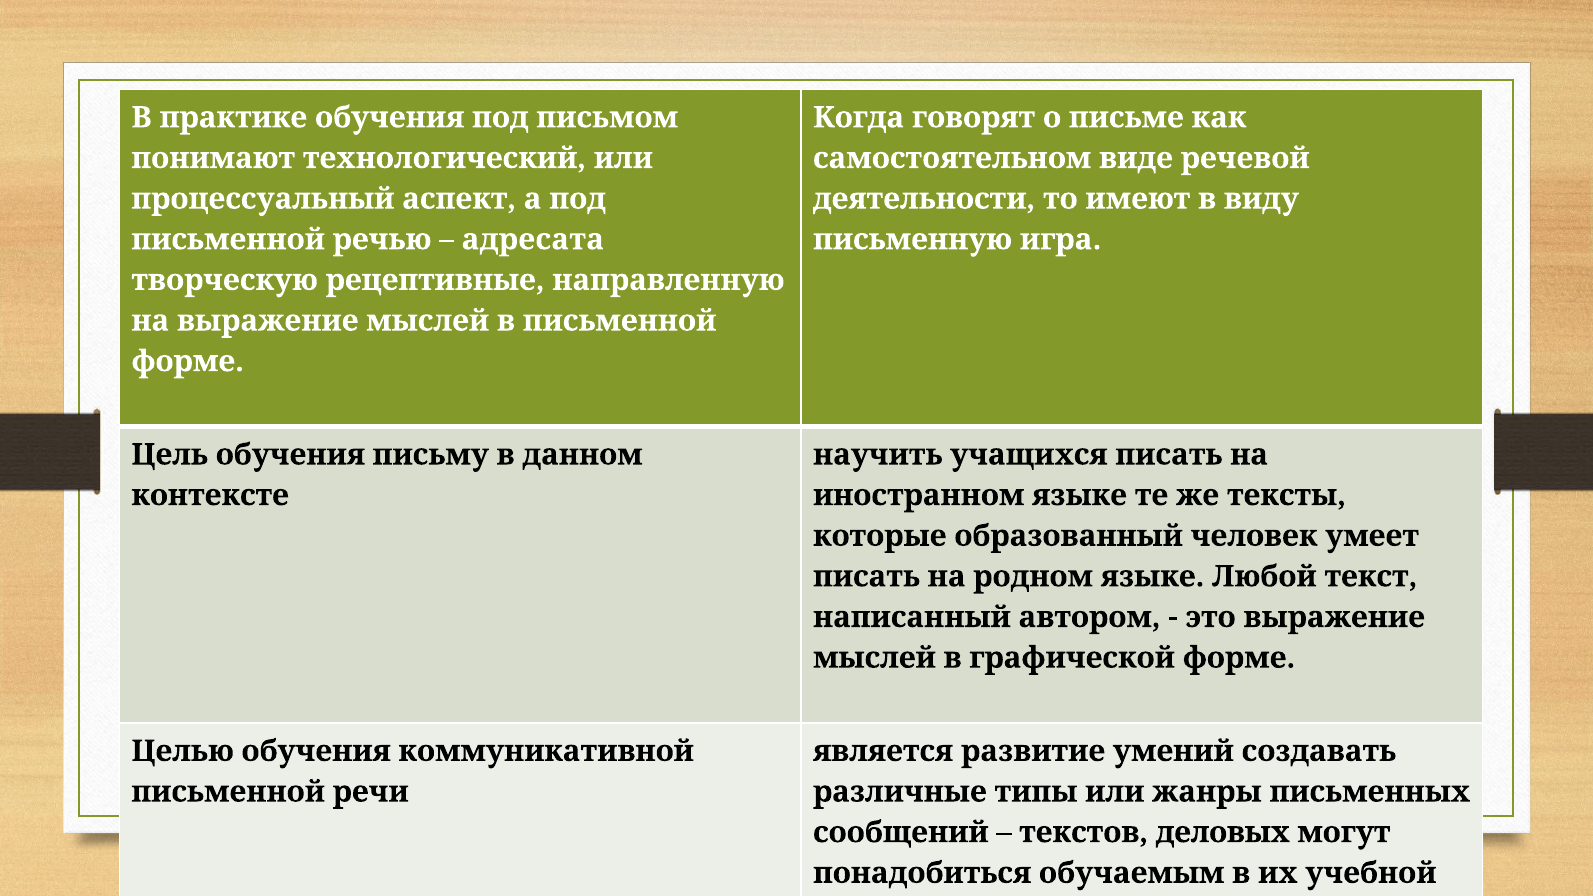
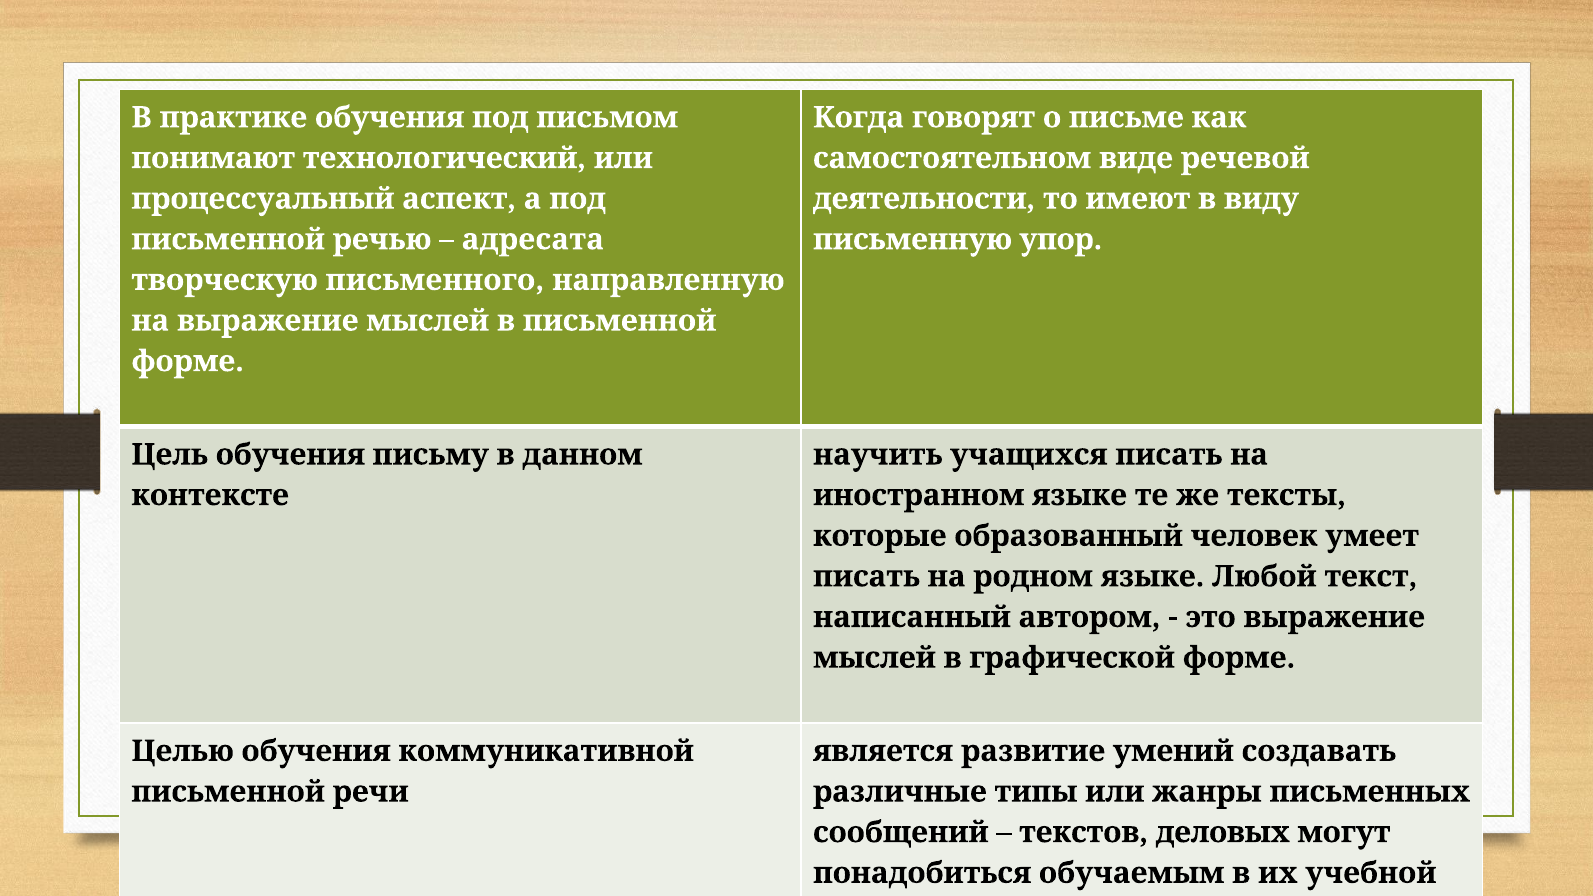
игра: игра -> упор (1061, 239)
рецептивные: рецептивные -> письменного (435, 280)
